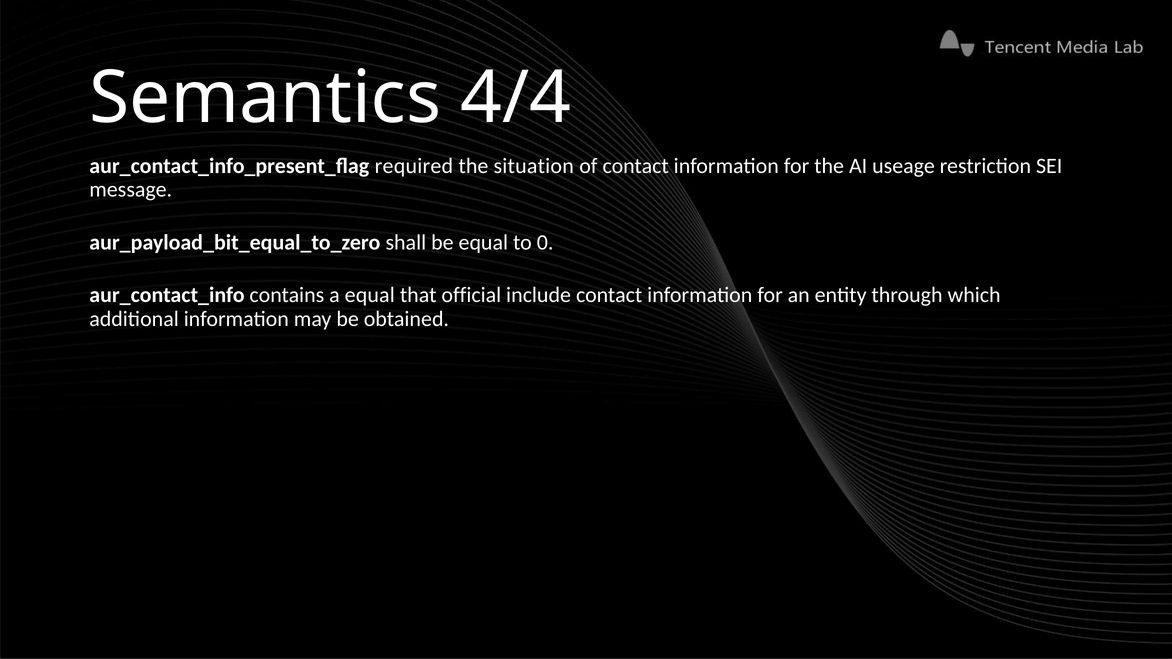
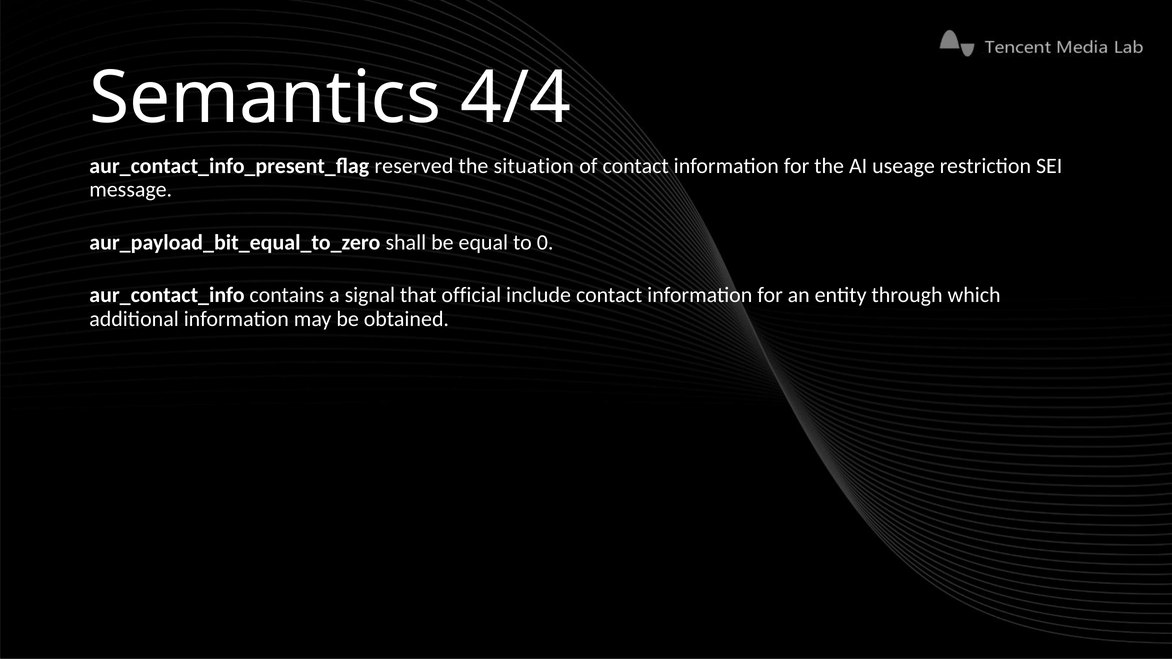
required: required -> reserved (414, 166)
a equal: equal -> signal (370, 295)
